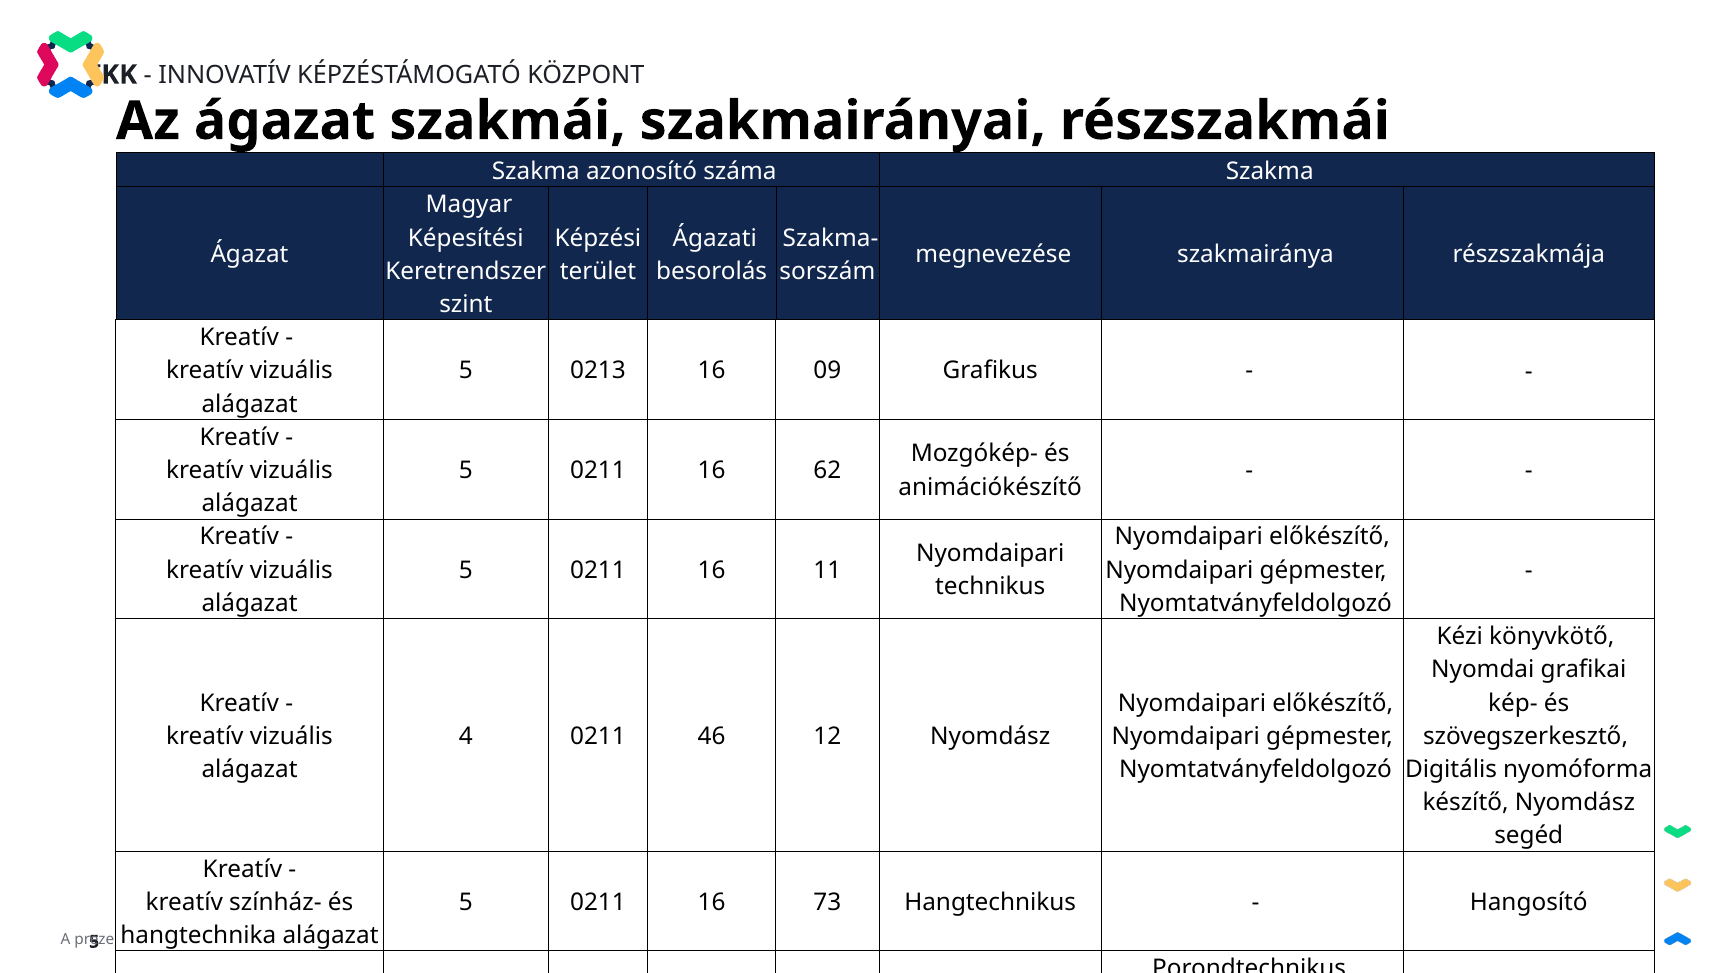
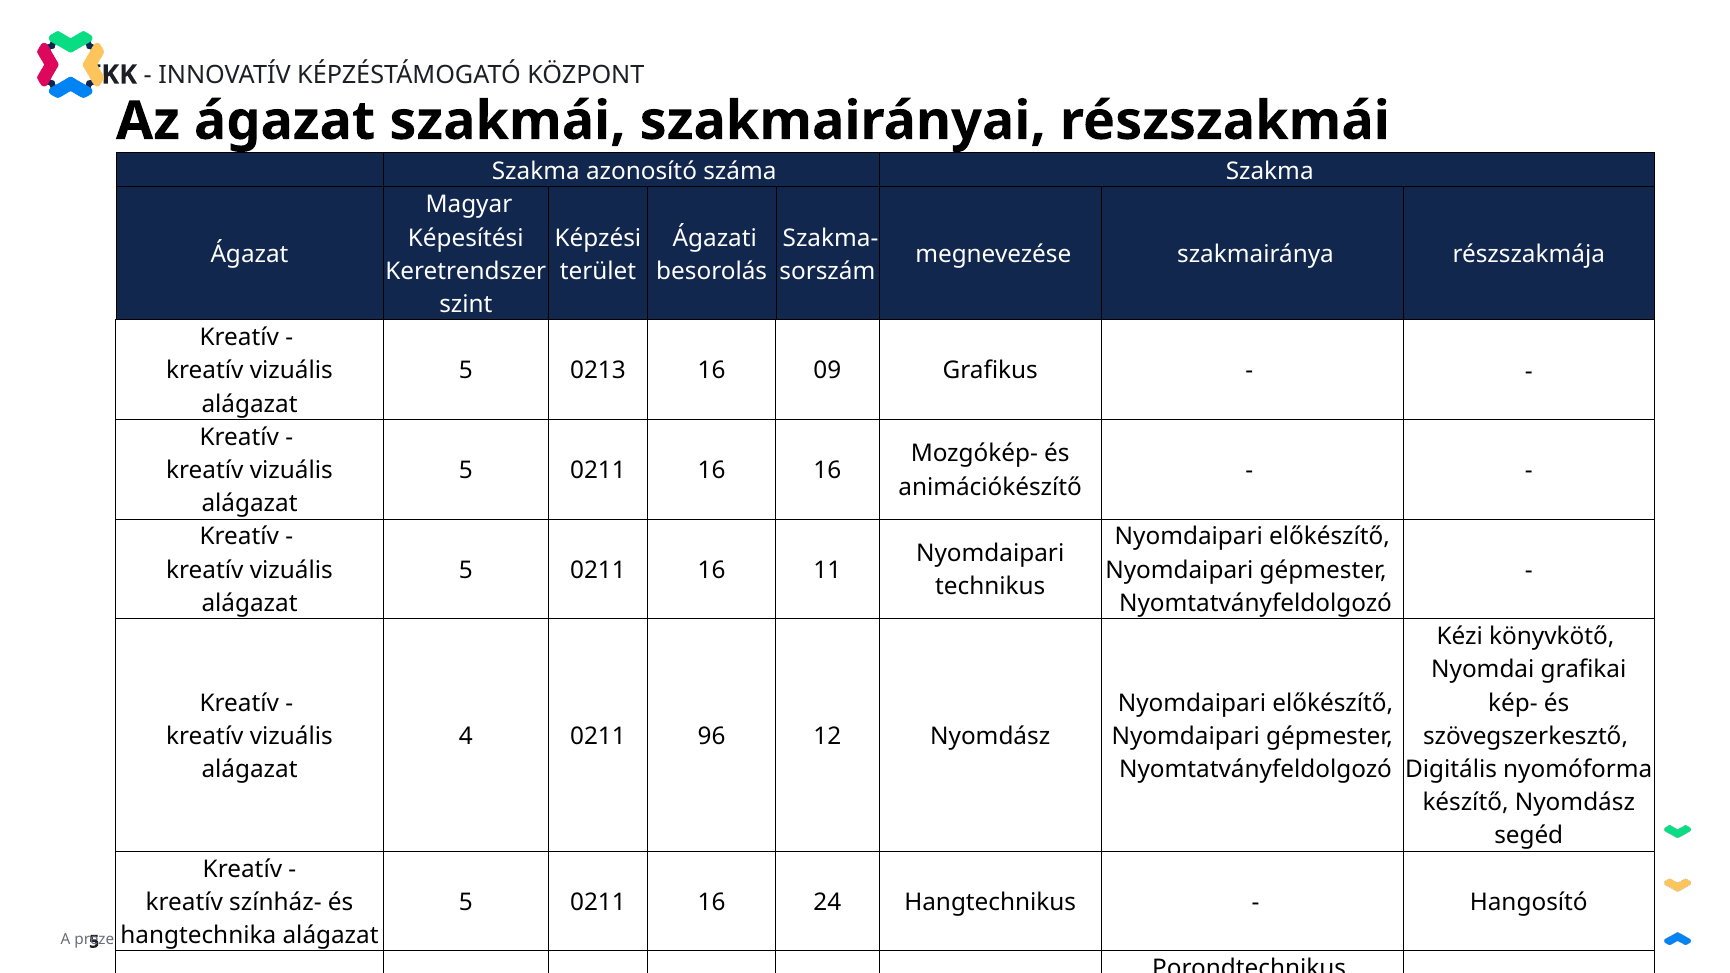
16 62: 62 -> 16 (827, 471)
46: 46 -> 96 (712, 736)
73: 73 -> 24 (827, 902)
